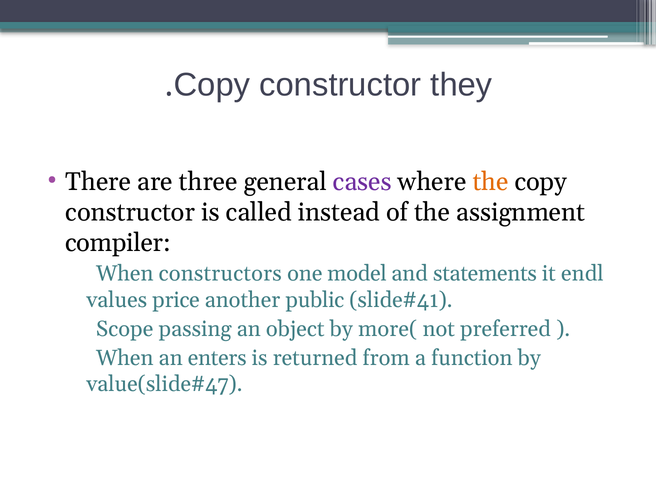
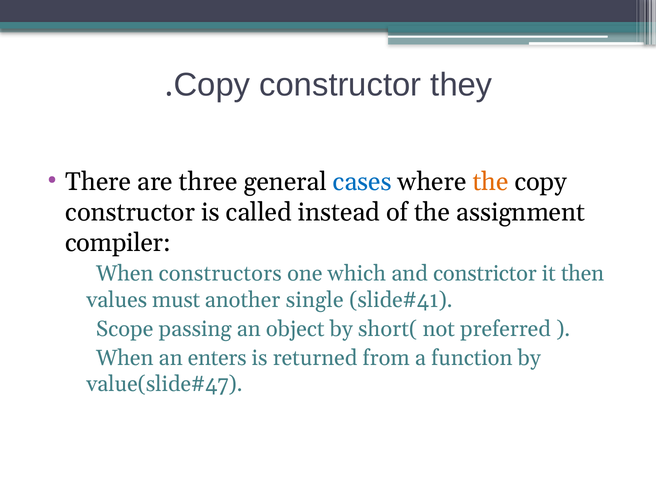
cases colour: purple -> blue (362, 182)
model: model -> which (357, 274)
statements: statements -> constrictor (485, 274)
endl: endl -> then (583, 274)
price: price -> must (176, 300)
public: public -> single (315, 300)
more(: more( -> short( (388, 329)
